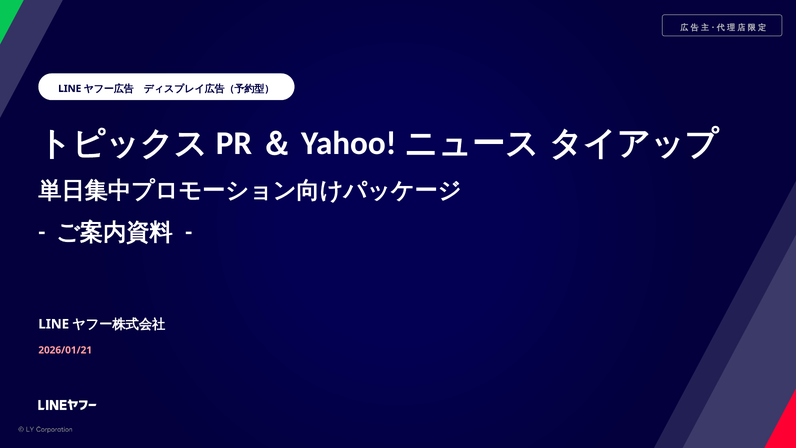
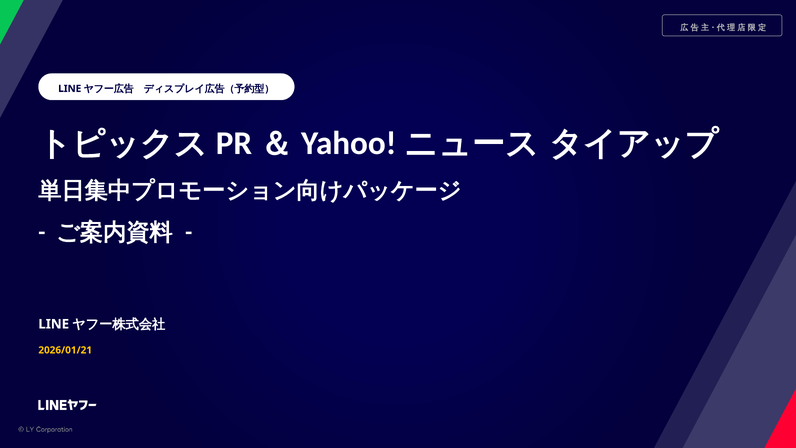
2026/01/21 colour: pink -> yellow (65, 350)
